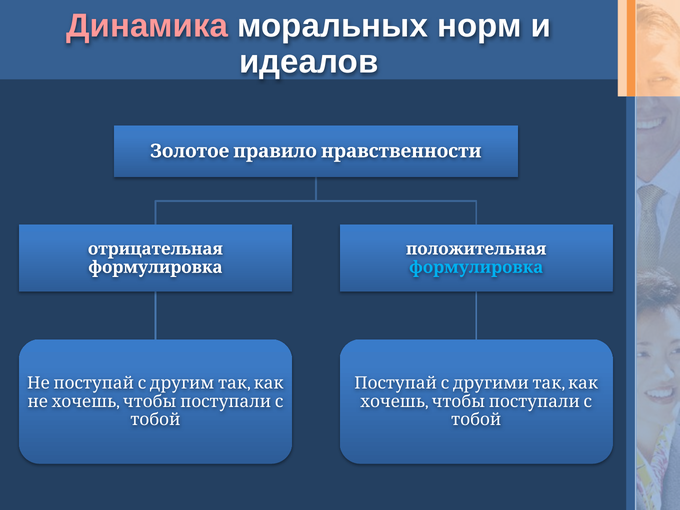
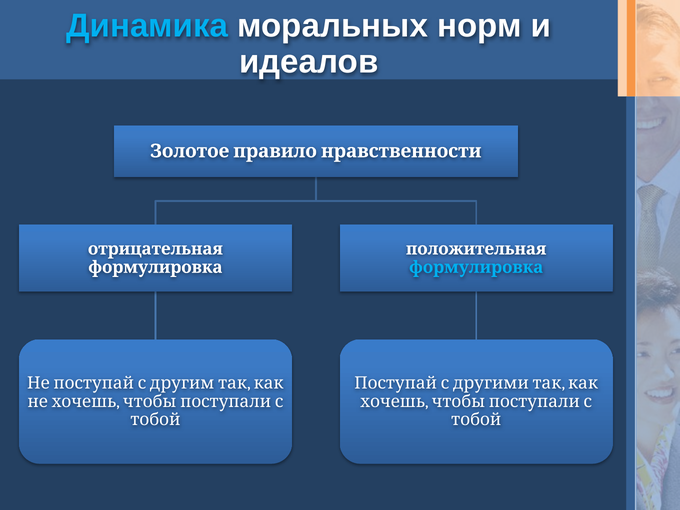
Динамика colour: pink -> light blue (147, 26)
